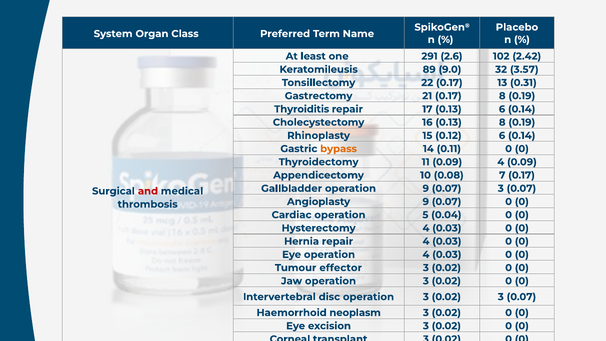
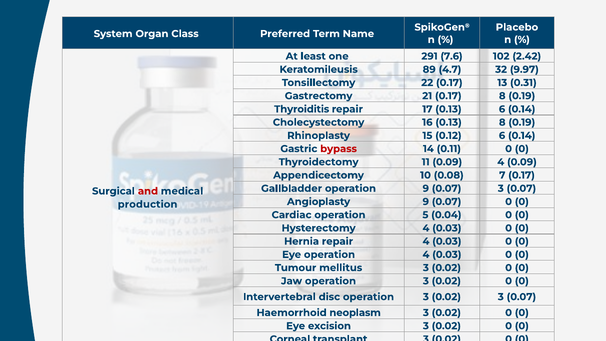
2.6: 2.6 -> 7.6 (452, 56)
9.0: 9.0 -> 4.7 (450, 69)
3.57: 3.57 -> 9.97 (524, 69)
bypass colour: orange -> red (339, 149)
thrombosis: thrombosis -> production (148, 204)
effector: effector -> mellitus (341, 268)
